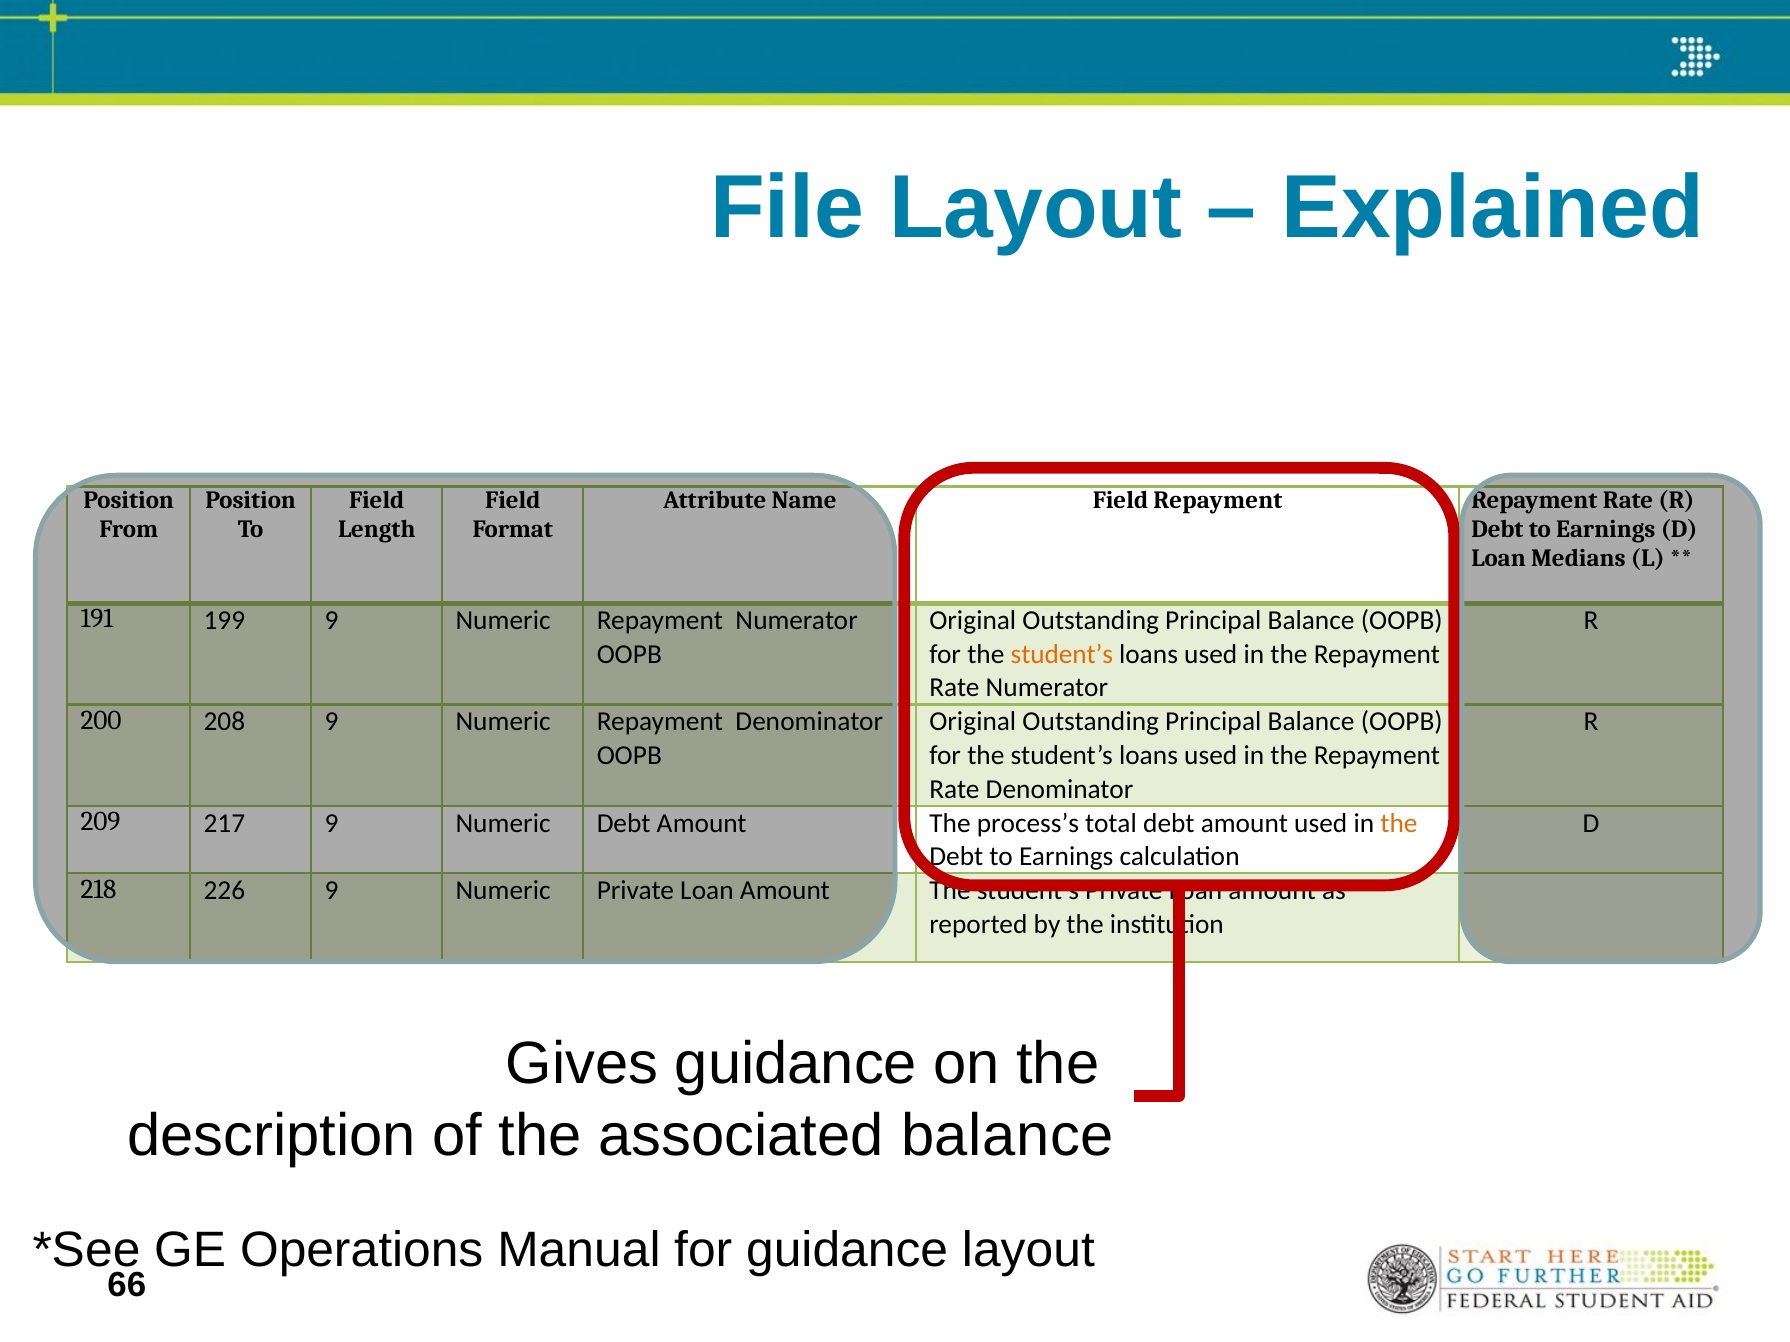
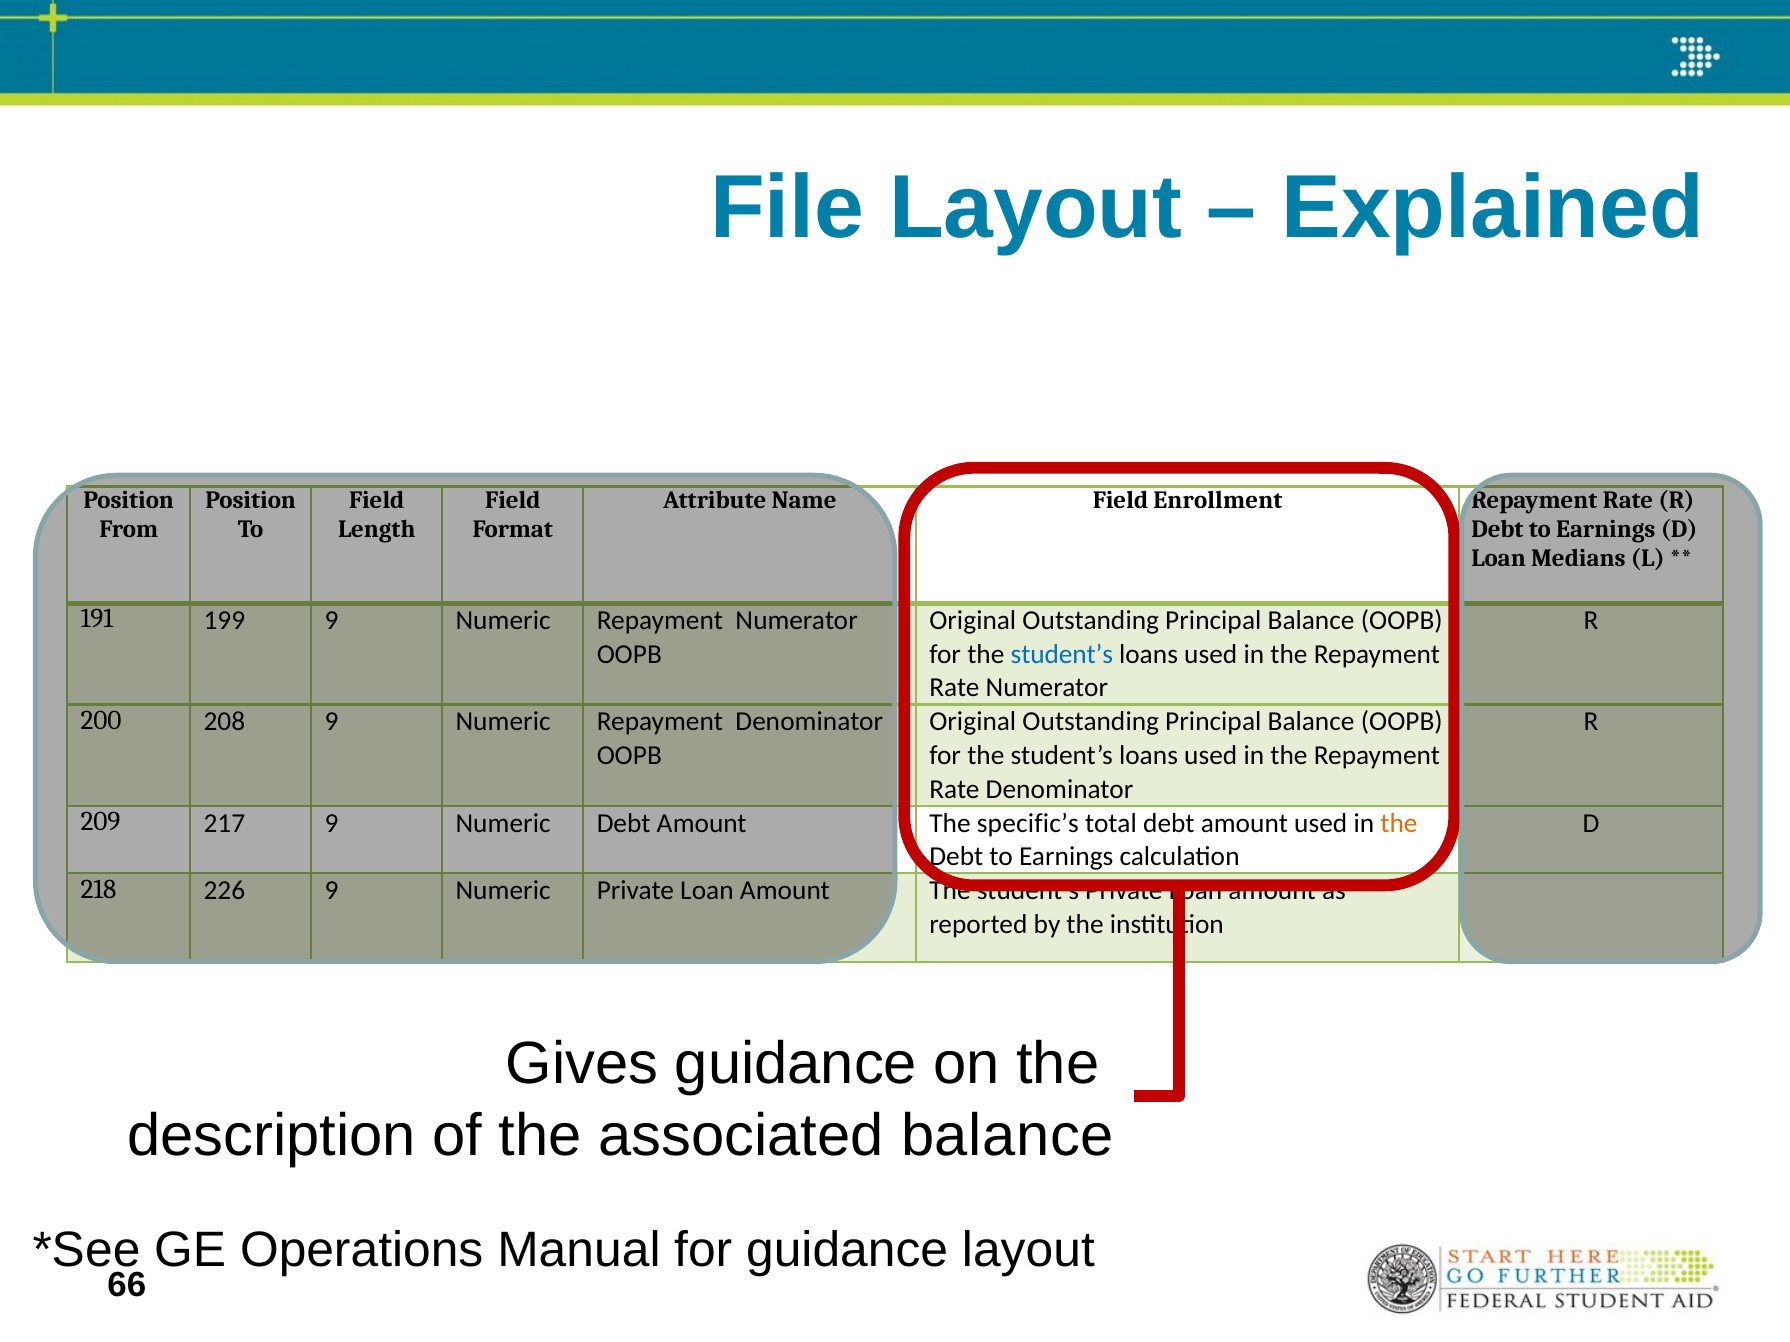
Field Repayment: Repayment -> Enrollment (1218, 501)
student’s colour: orange -> blue (1062, 654)
process’s: process’s -> specific’s (1028, 823)
